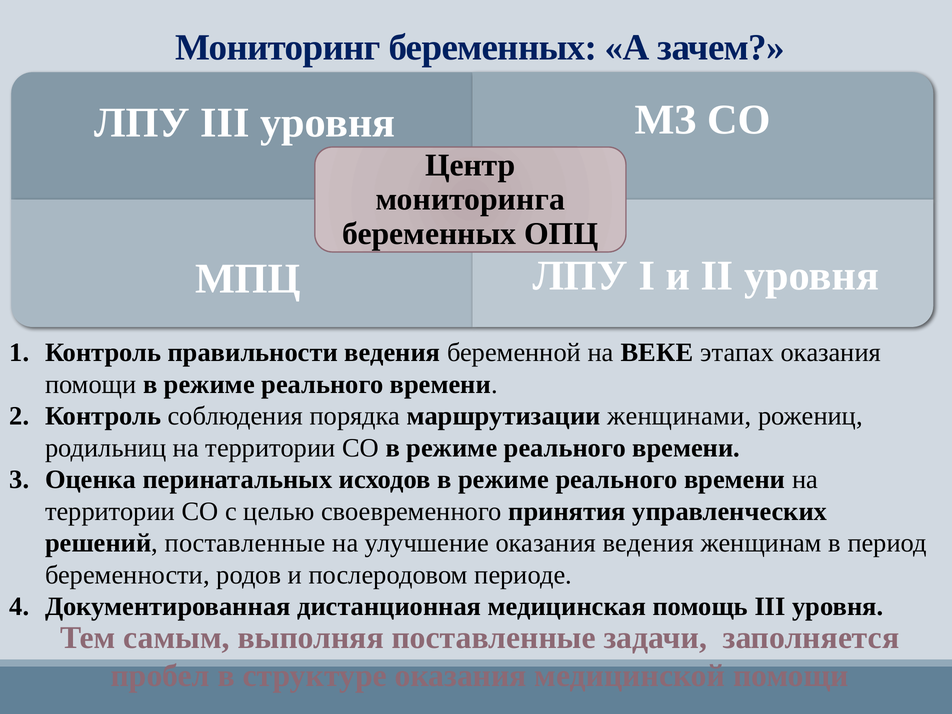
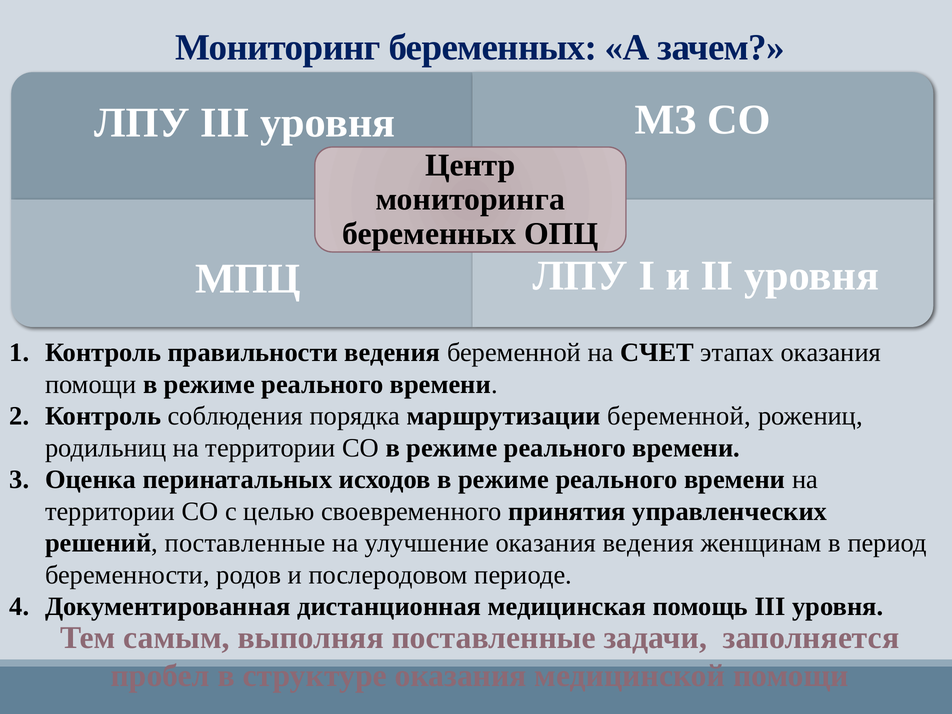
ВЕКЕ: ВЕКЕ -> СЧЕТ (657, 353)
маршрутизации женщинами: женщинами -> беременной (679, 416)
